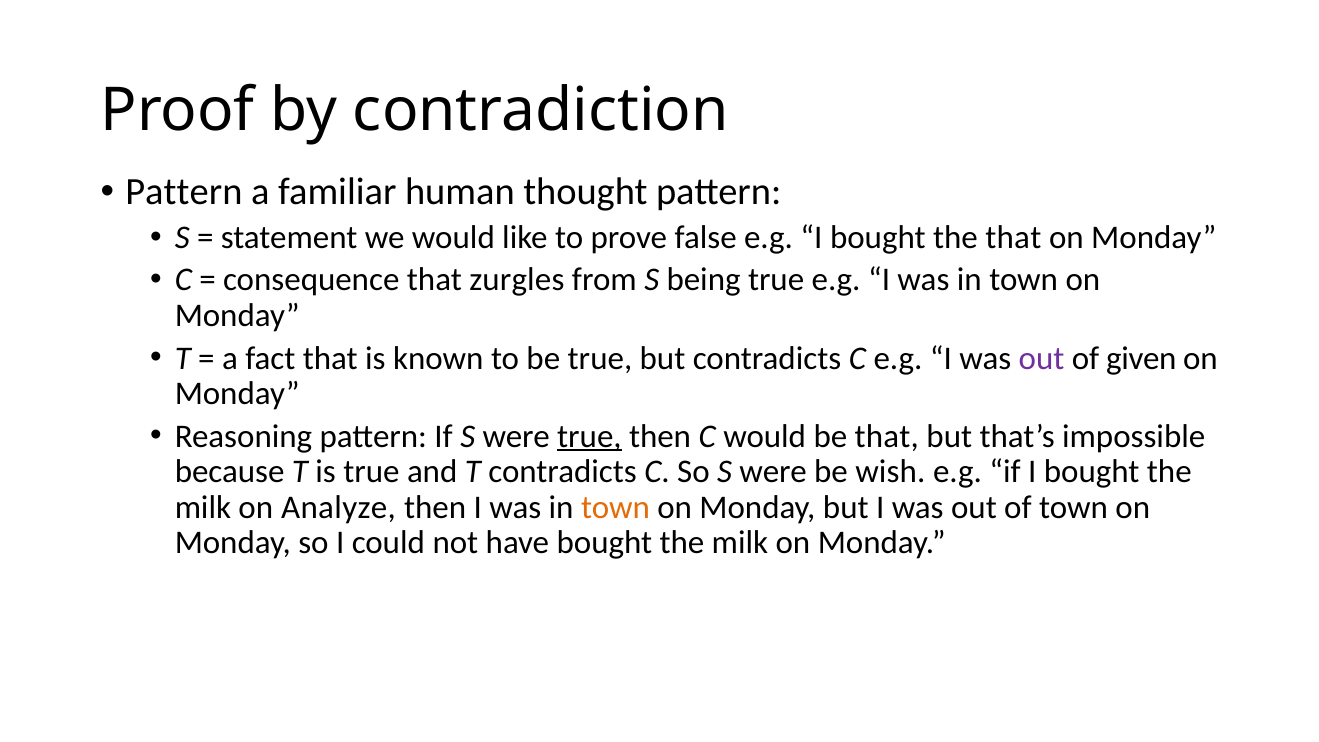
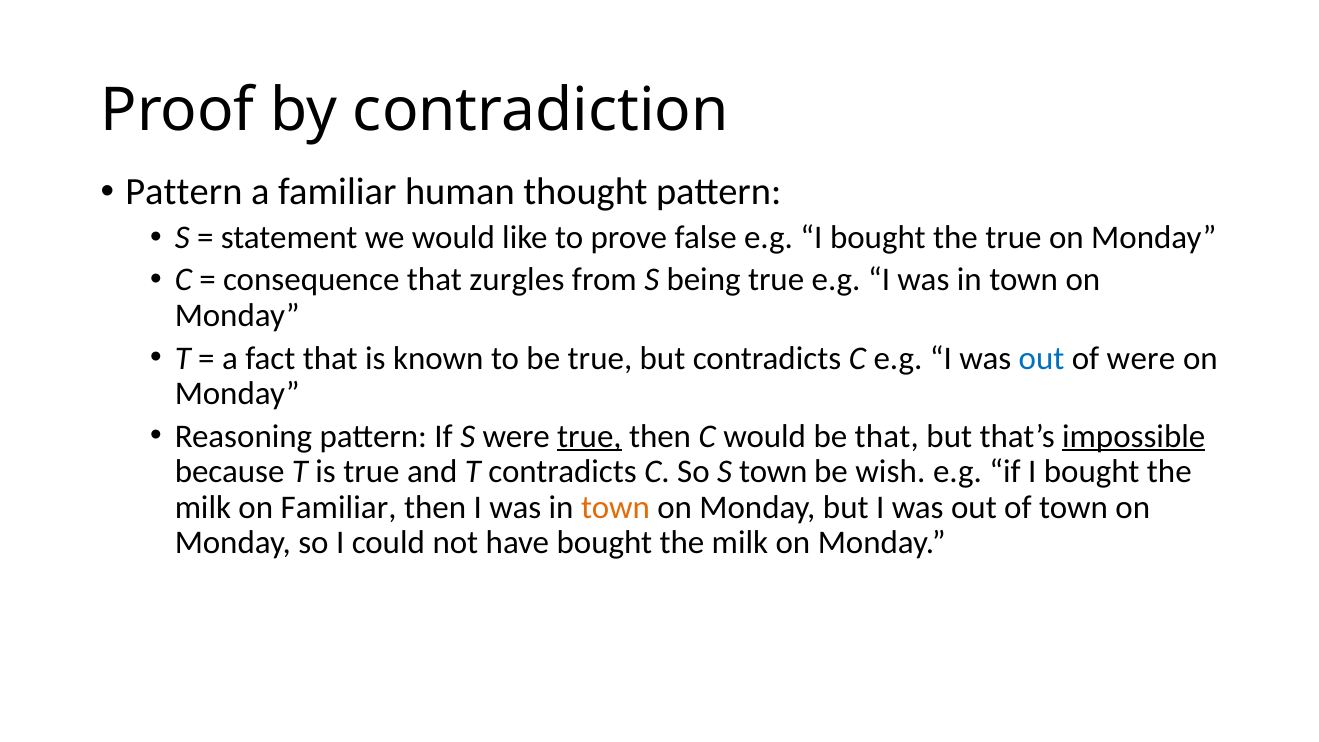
the that: that -> true (1013, 238)
out colour: purple -> blue (1042, 358)
of given: given -> were (1141, 358)
impossible underline: none -> present (1134, 436)
So S were: were -> town (773, 472)
on Analyze: Analyze -> Familiar (339, 507)
